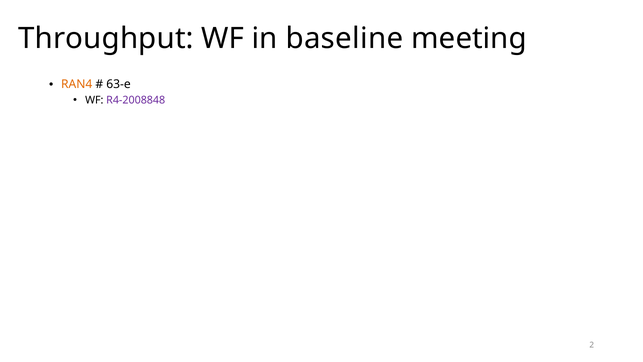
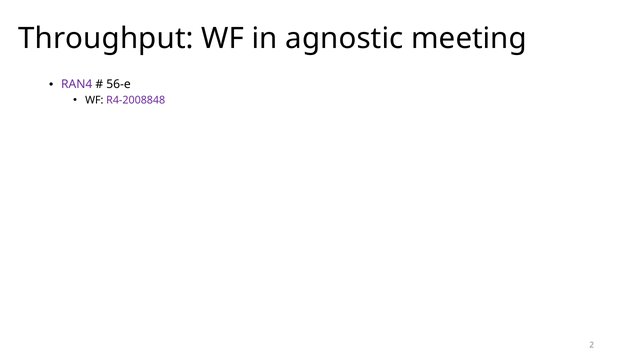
baseline: baseline -> agnostic (344, 38)
RAN4 colour: orange -> purple (77, 84)
63-e: 63-e -> 56-e (119, 84)
